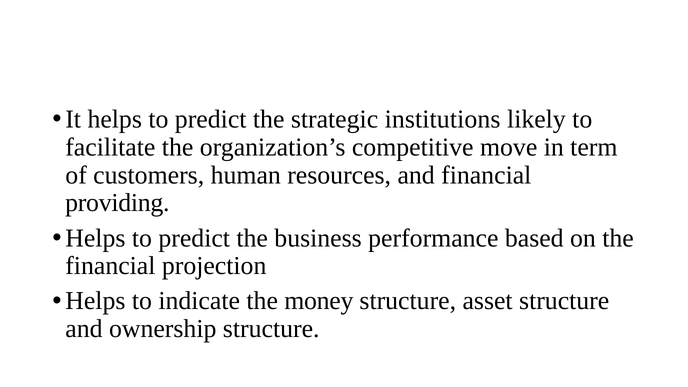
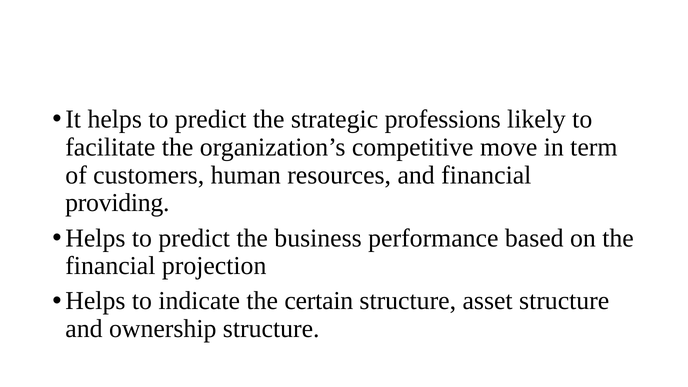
institutions: institutions -> professions (443, 119)
money: money -> certain (319, 301)
